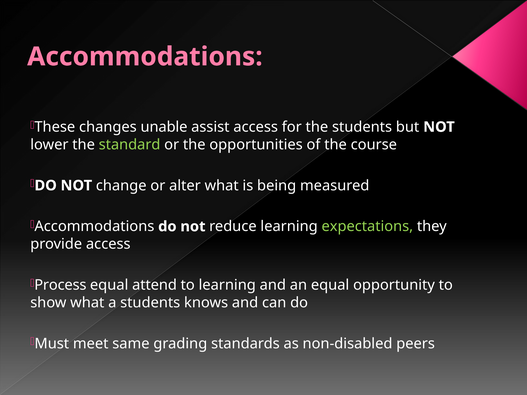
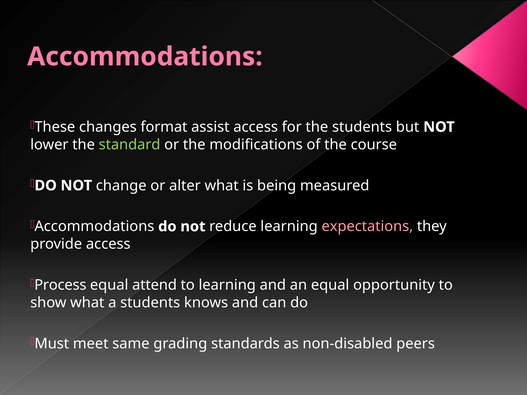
unable: unable -> format (164, 127)
opportunities: opportunities -> modifications (256, 145)
expectations colour: light green -> pink (367, 227)
